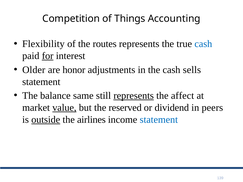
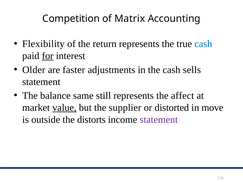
Things: Things -> Matrix (130, 19)
routes: routes -> return (105, 44)
honor: honor -> faster (74, 70)
represents underline: present -> none (134, 96)
reserved: reserved -> supplier (125, 108)
dividend: dividend -> distorted (172, 108)
peers: peers -> move (212, 108)
outside underline: present -> none (46, 120)
airlines: airlines -> distorts (91, 120)
statement colour: blue -> purple (159, 120)
